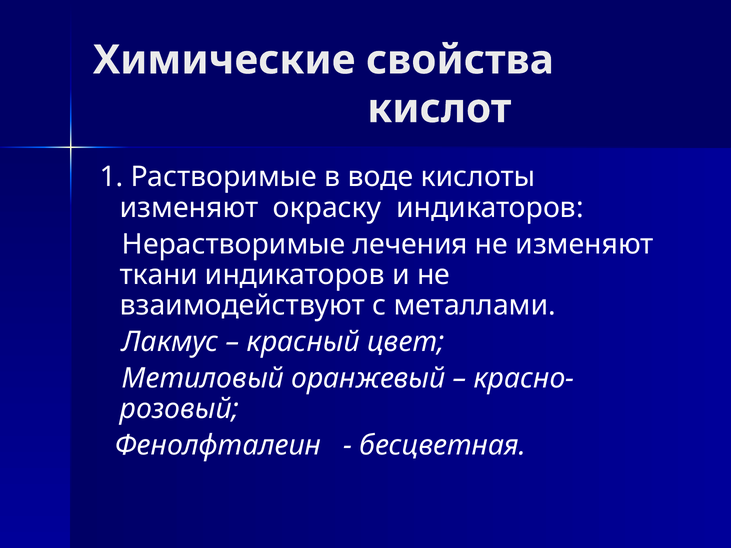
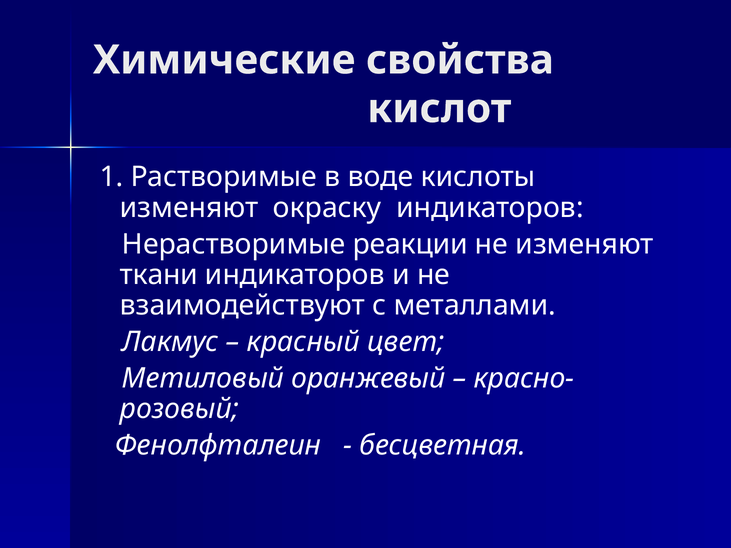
лечения: лечения -> реакции (410, 244)
